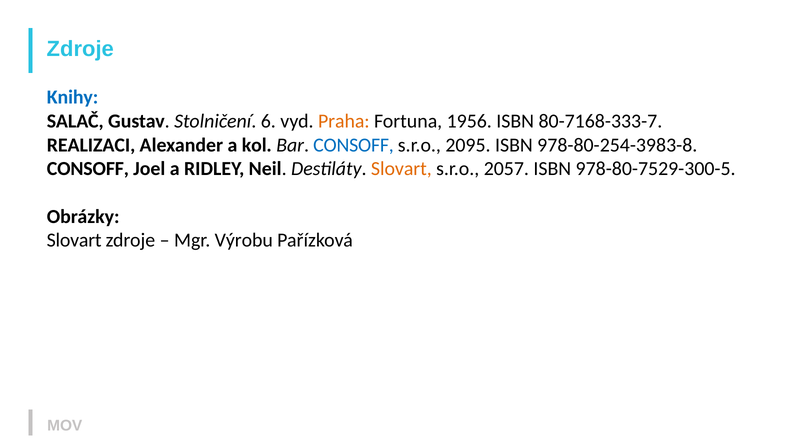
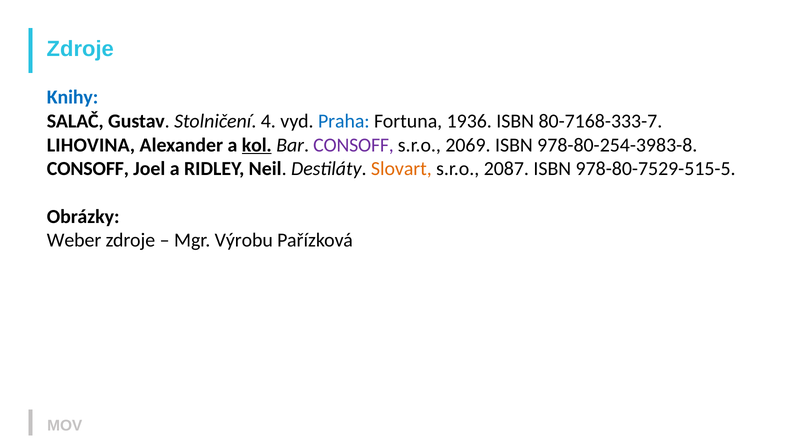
6: 6 -> 4 (268, 121)
Praha colour: orange -> blue (344, 121)
1956: 1956 -> 1936 (469, 121)
REALIZACI: REALIZACI -> LIHOVINA (91, 145)
kol underline: none -> present (257, 145)
CONSOFF colour: blue -> purple (354, 145)
2095: 2095 -> 2069 (468, 145)
2057: 2057 -> 2087 (506, 169)
978-80-7529-300-5: 978-80-7529-300-5 -> 978-80-7529-515-5 (656, 169)
Slovart: Slovart -> Weber (74, 240)
